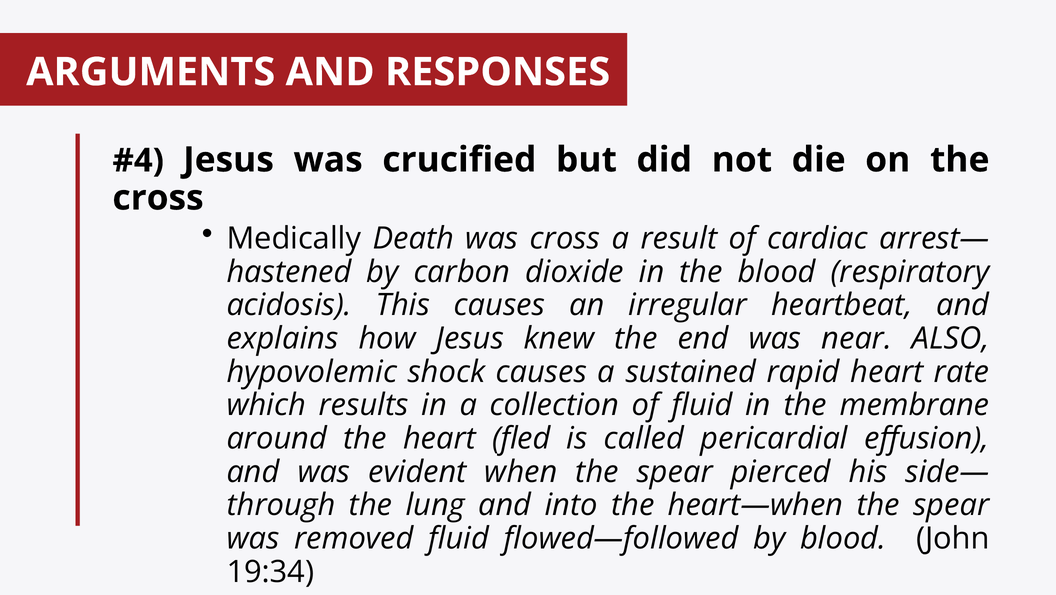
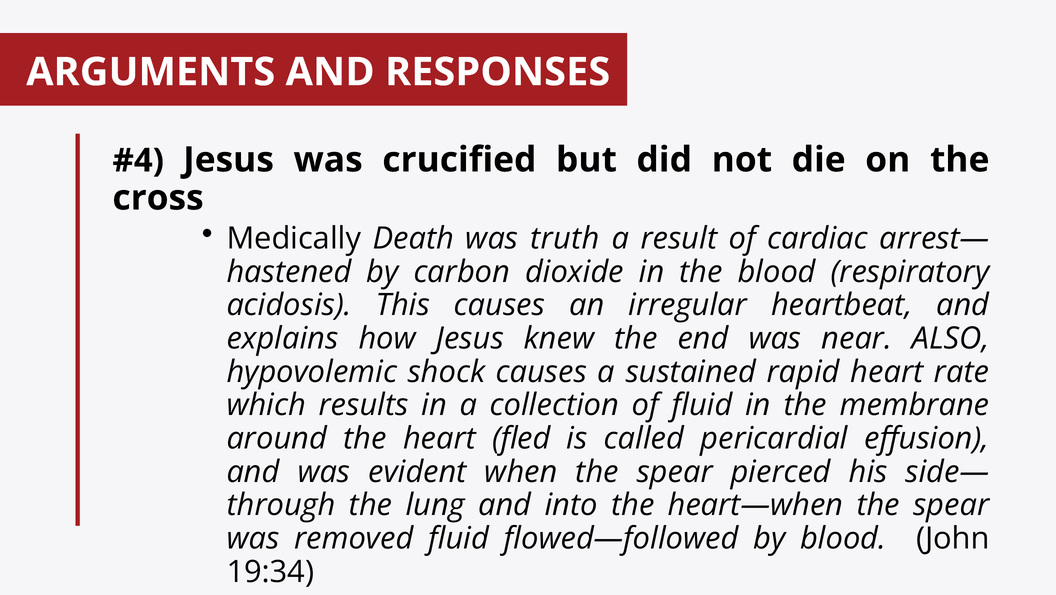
was cross: cross -> truth (565, 239)
